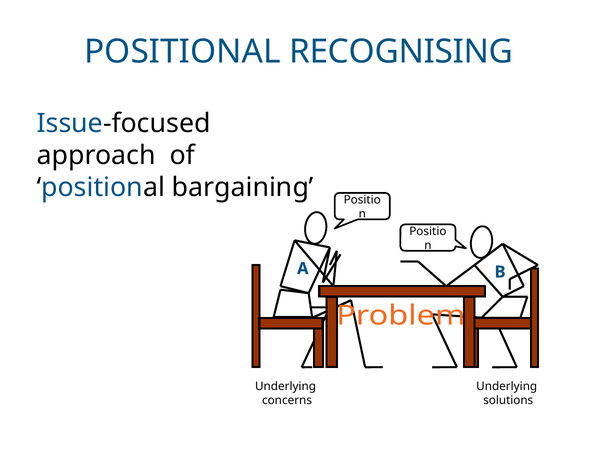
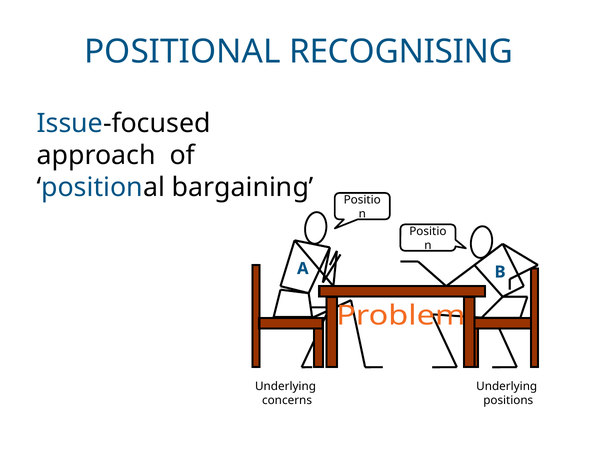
solutions: solutions -> positions (508, 401)
